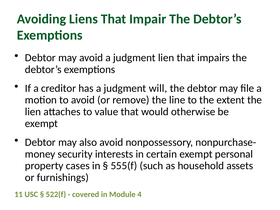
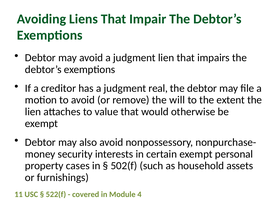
will: will -> real (158, 88)
line: line -> will (177, 100)
555(f: 555(f -> 502(f (124, 166)
